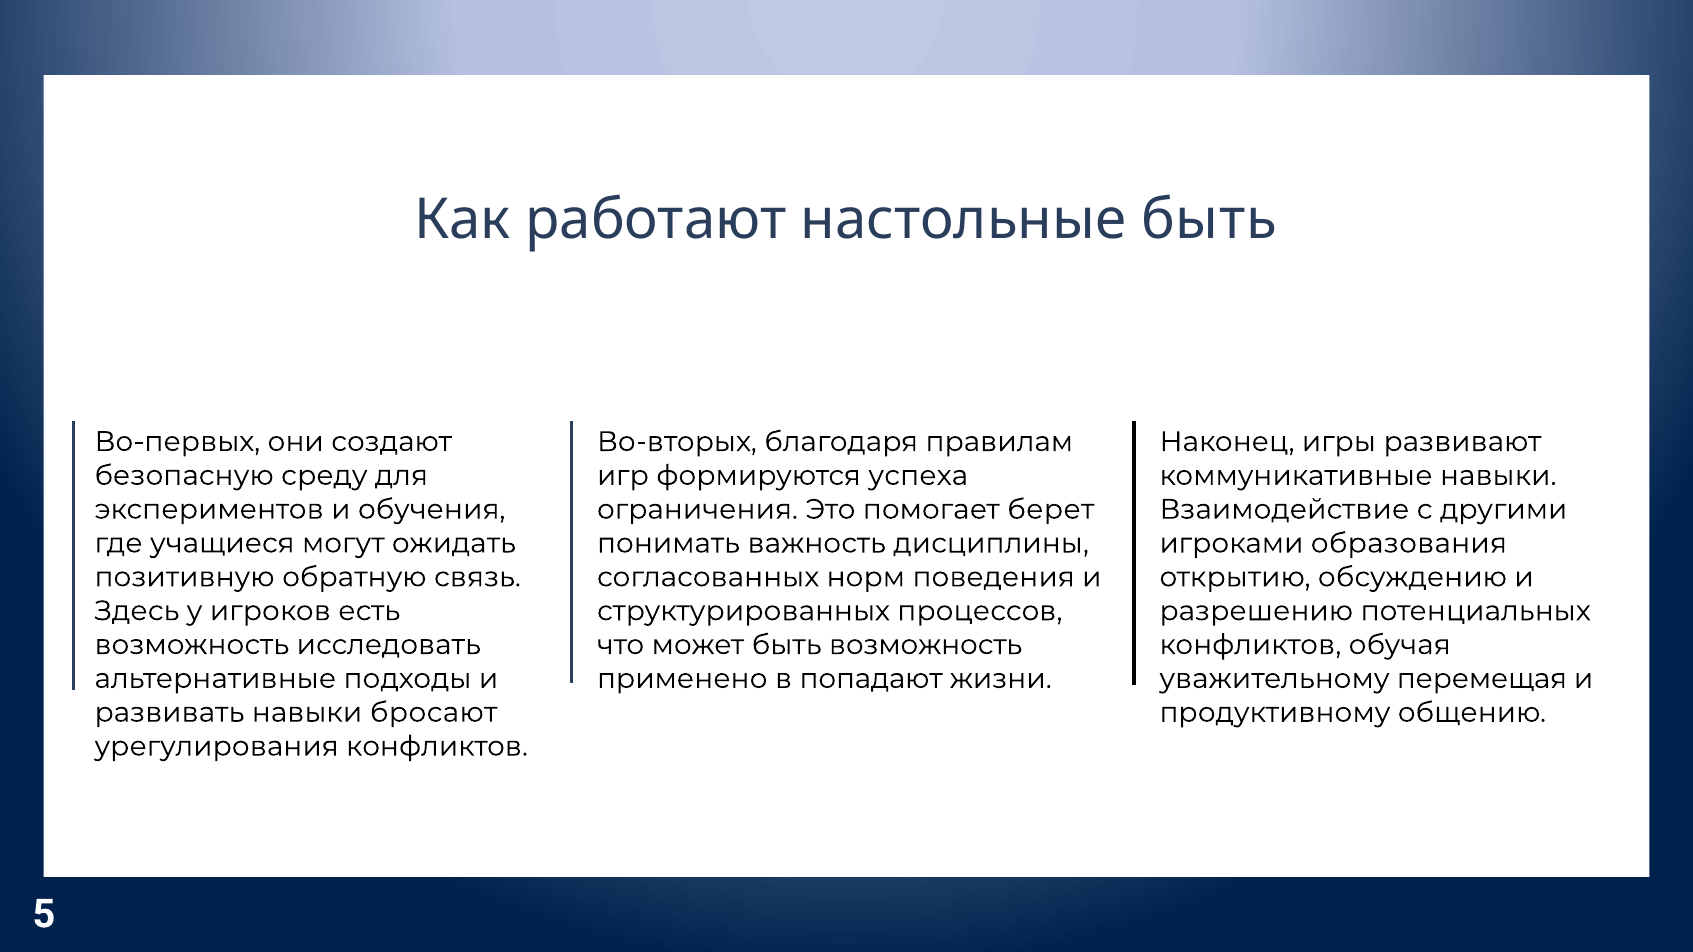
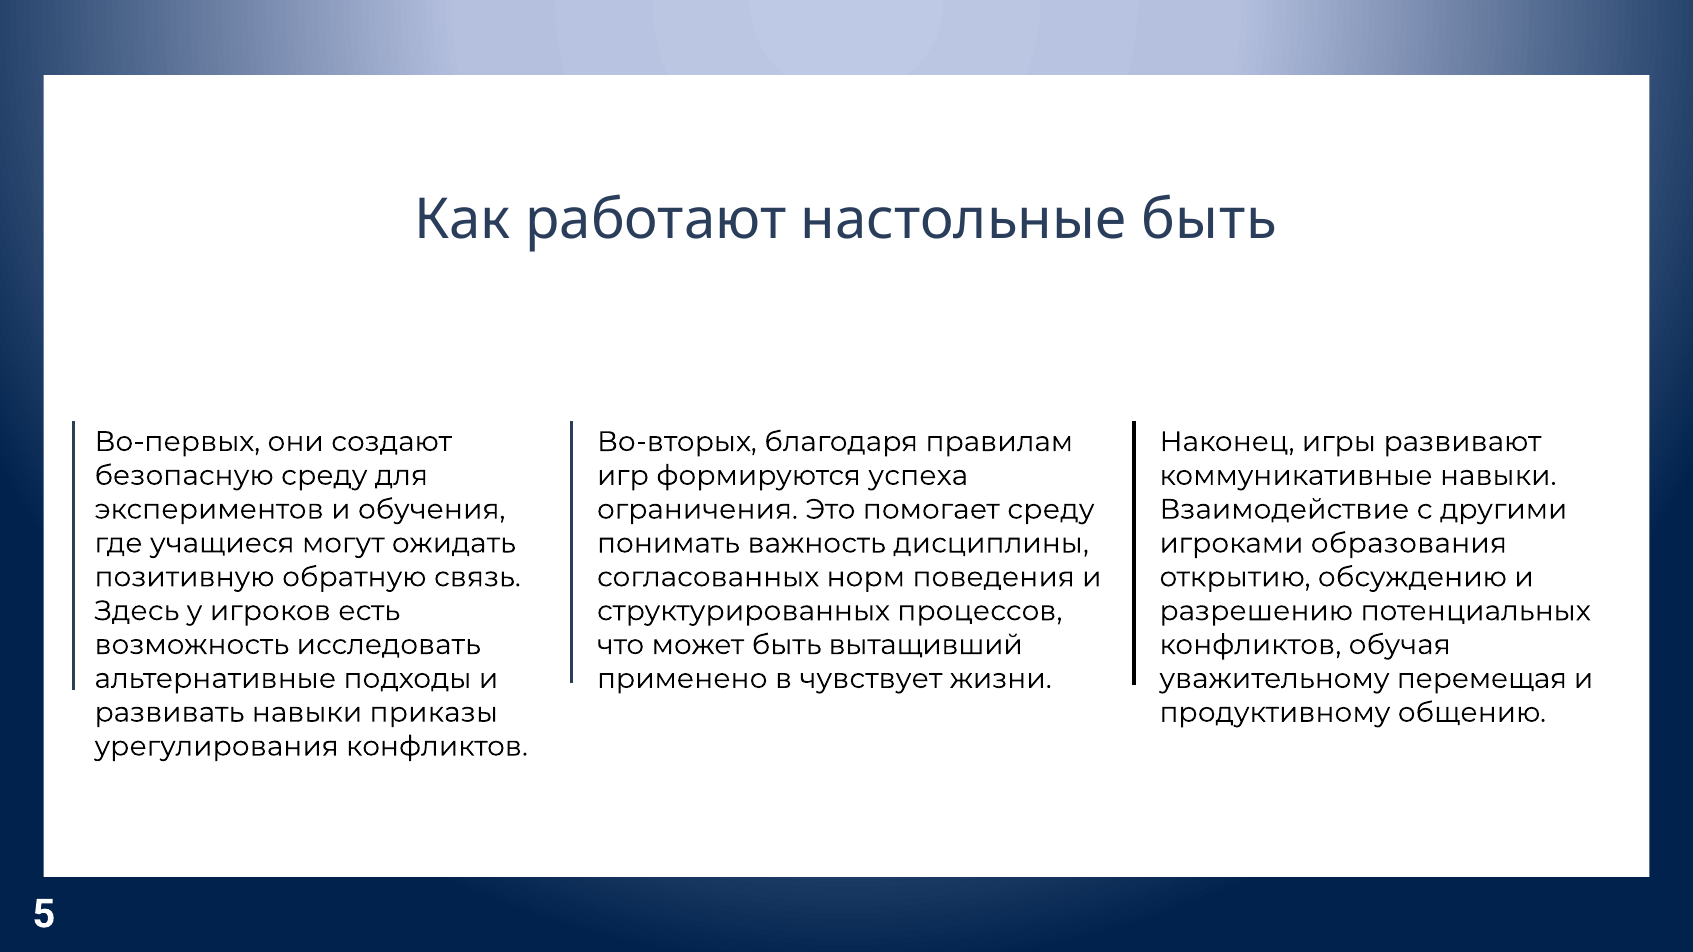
помогает берет: берет -> среду (1051, 510)
быть возможность: возможность -> вытащивший (926, 645)
попадают: попадают -> чувствует (871, 679)
бросают: бросают -> приказы (434, 713)
